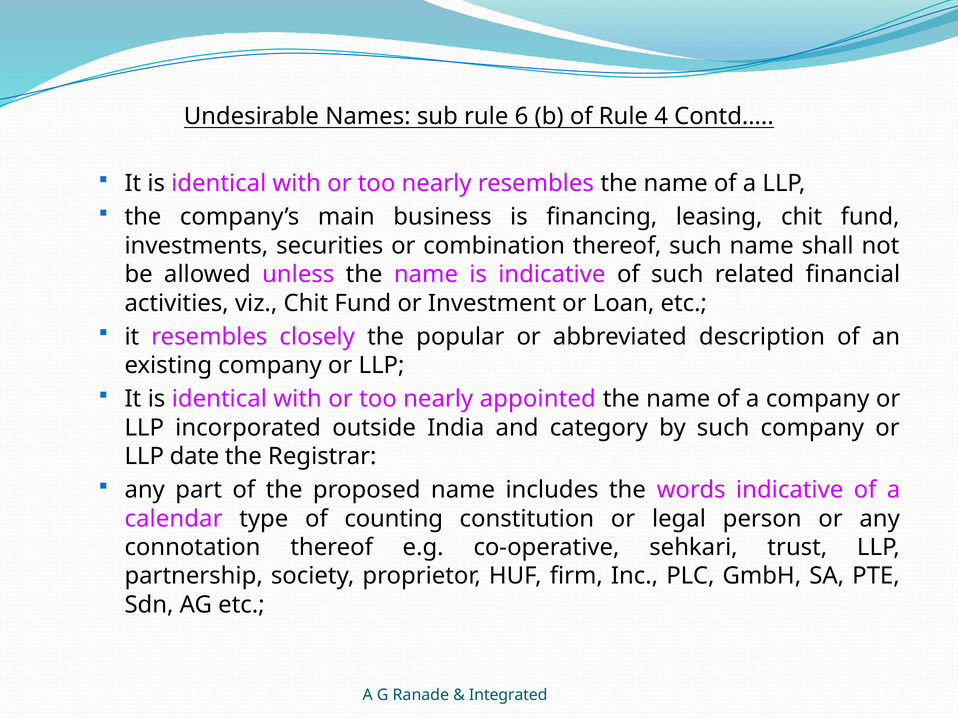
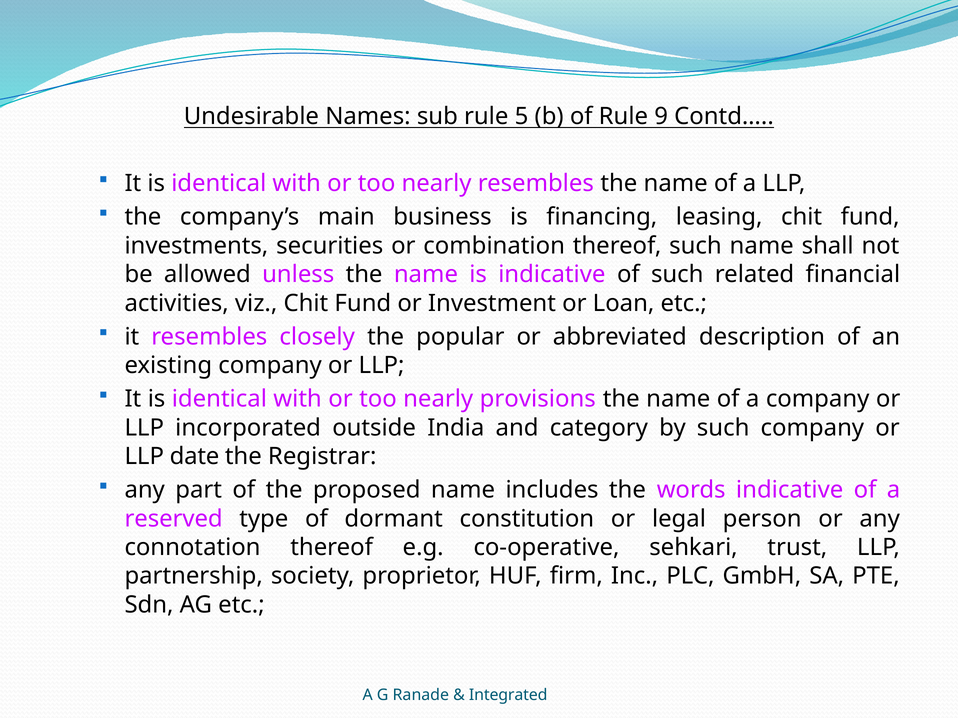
6: 6 -> 5 (522, 117)
4: 4 -> 9 (661, 117)
appointed: appointed -> provisions (538, 399)
calendar: calendar -> reserved (174, 519)
counting: counting -> dormant (394, 519)
